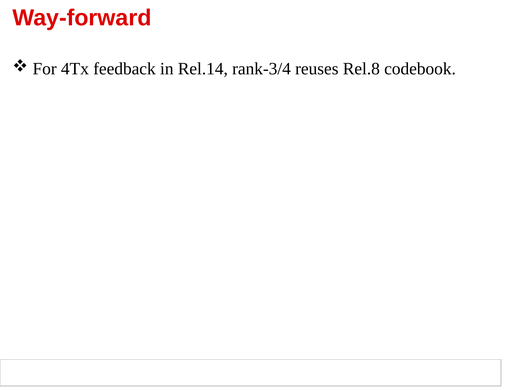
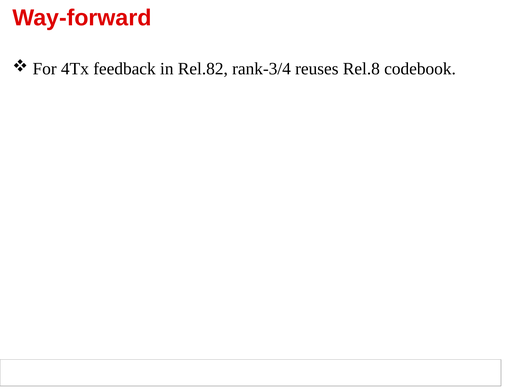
Rel.14: Rel.14 -> Rel.82 (203, 69)
